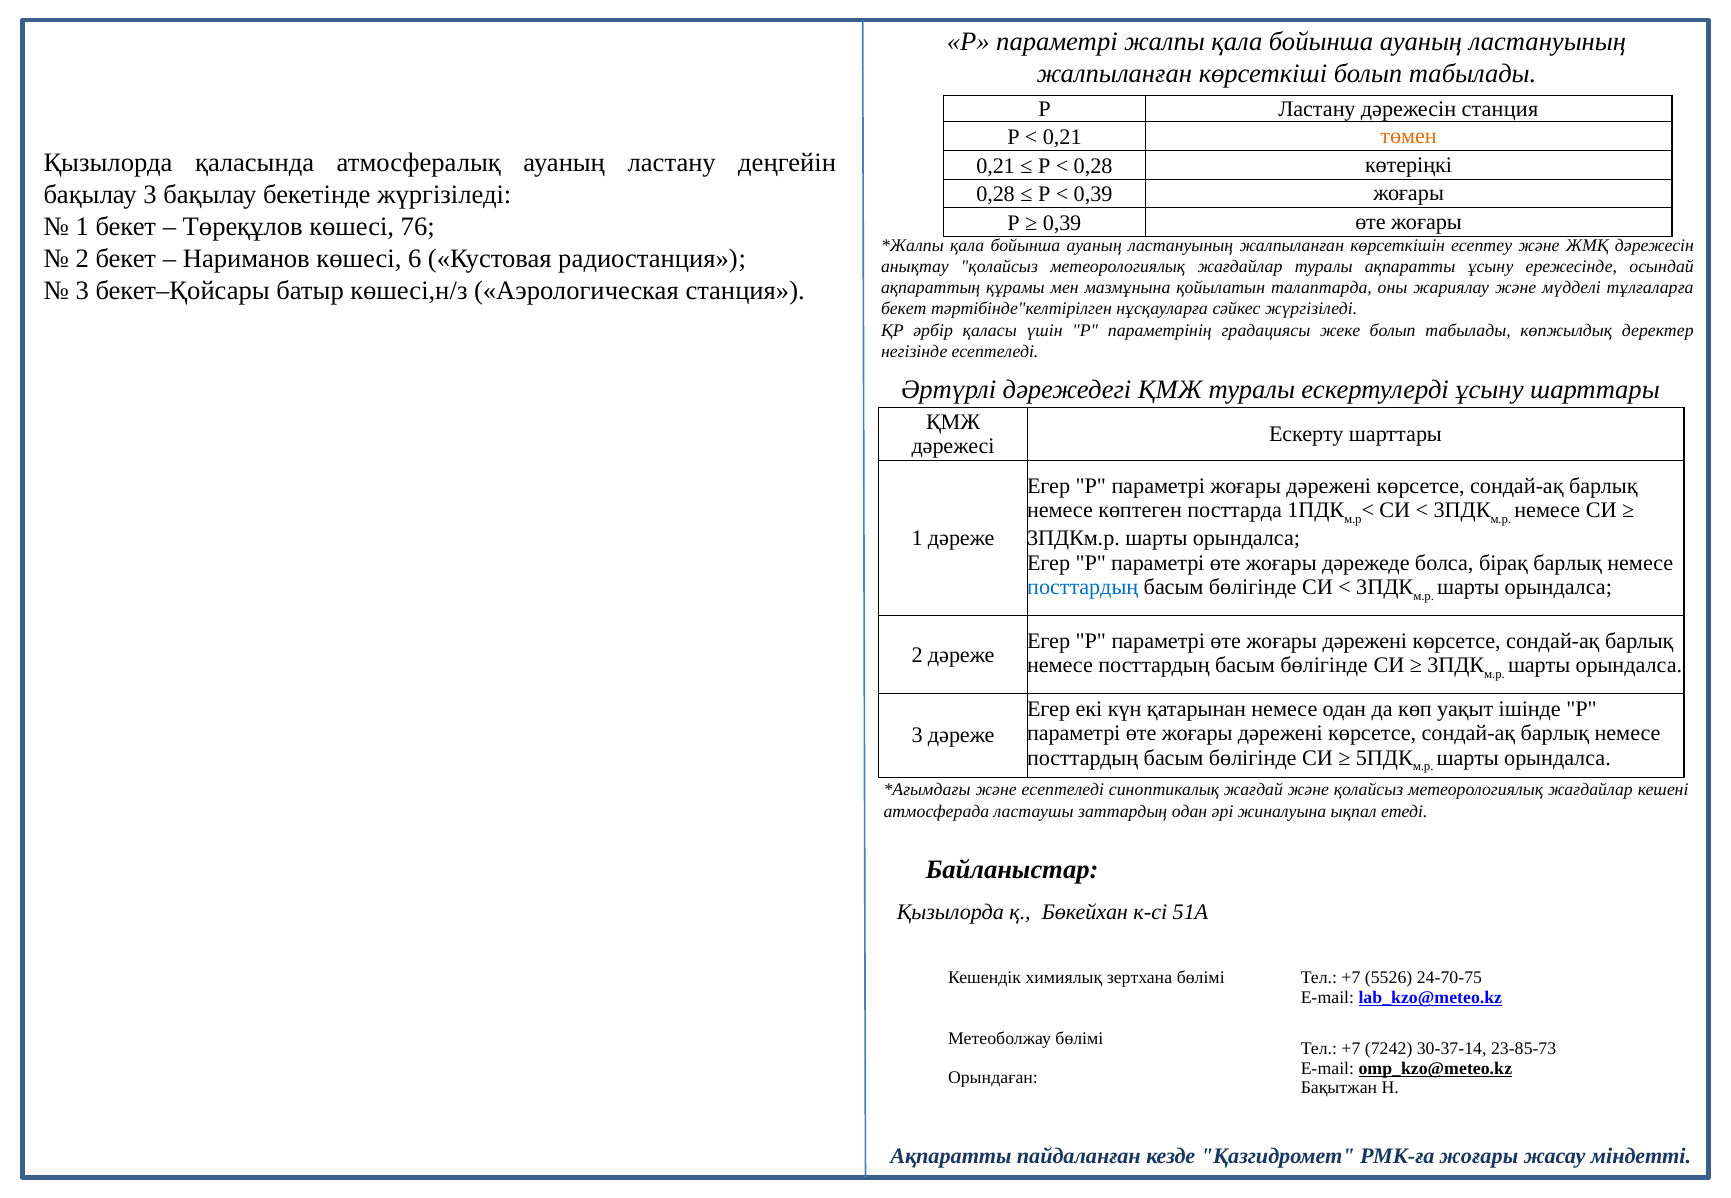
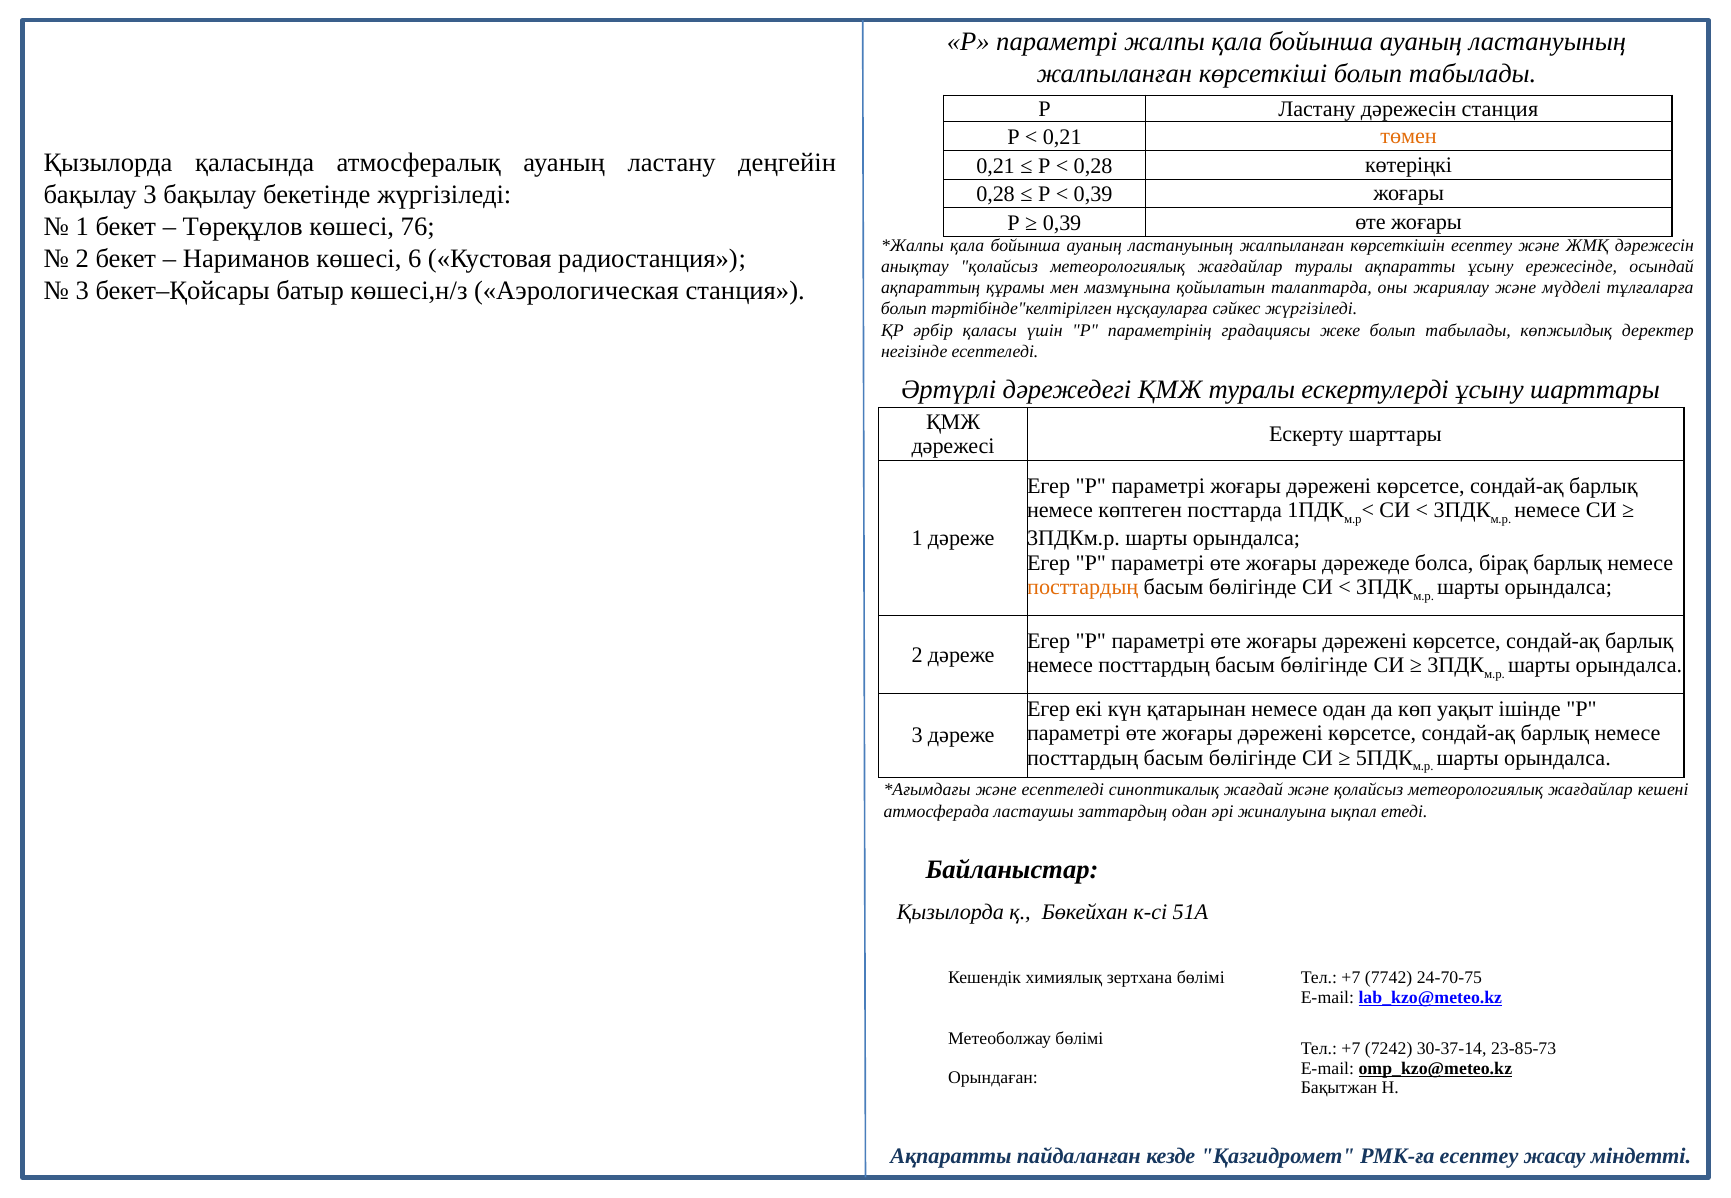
бекет: бекет -> болып (904, 309)
посттардың colour: blue -> orange (1083, 588)
5526: 5526 -> 7742 (1389, 978)
РМК-ға жоғары: жоғары -> есептеу (1479, 1156)
